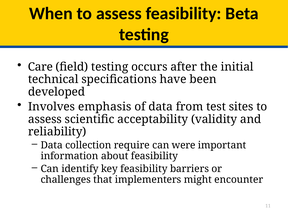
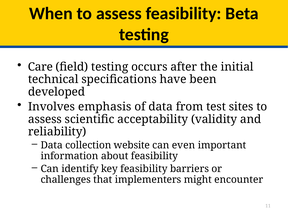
require: require -> website (132, 145)
were: were -> even (184, 145)
